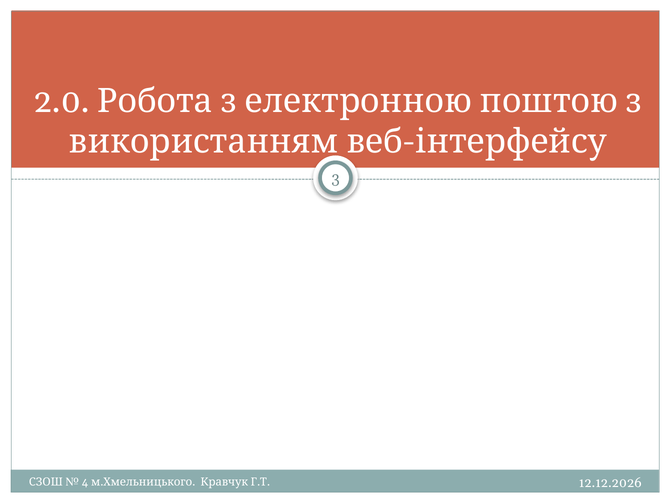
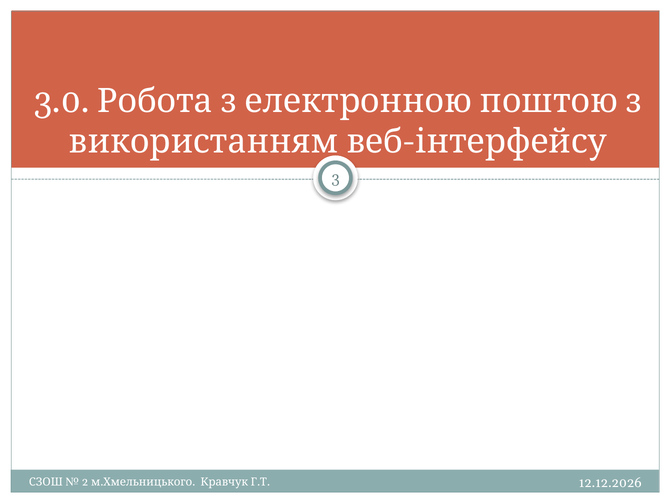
2.0: 2.0 -> 3.0 (62, 101)
4: 4 -> 2 (85, 481)
